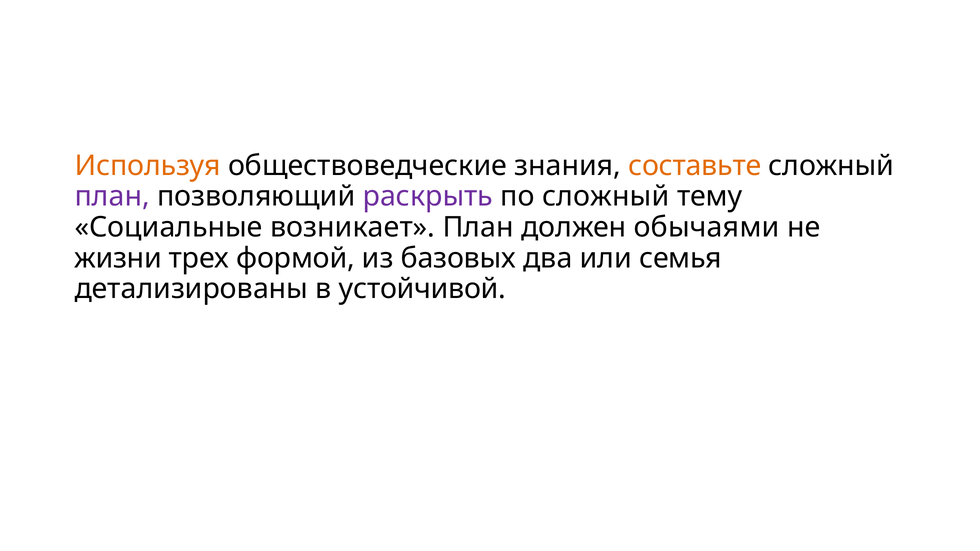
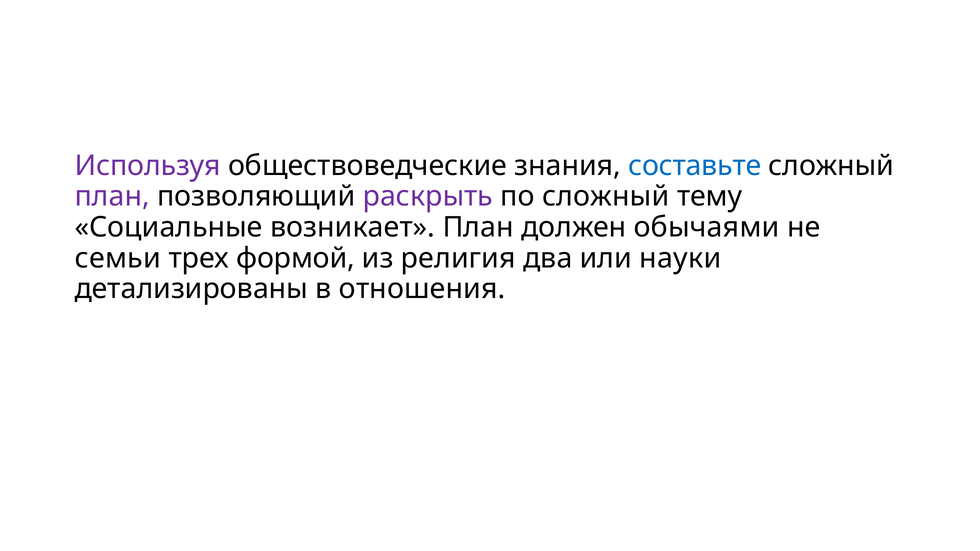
Используя colour: orange -> purple (148, 166)
составьте colour: orange -> blue (695, 166)
жизни: жизни -> семьи (118, 258)
базовых: базовых -> религия (458, 258)
семья: семья -> науки (680, 258)
устойчивой: устойчивой -> отношения (422, 289)
